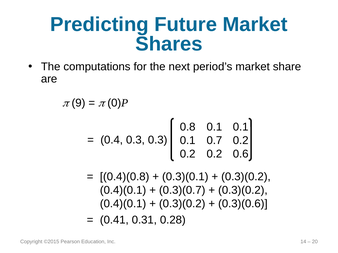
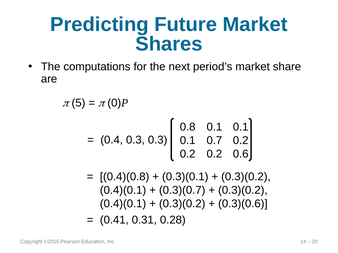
9: 9 -> 5 (78, 103)
